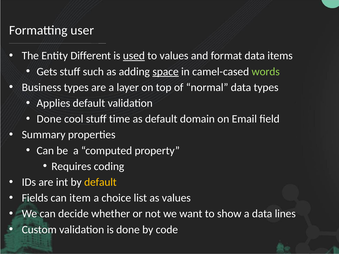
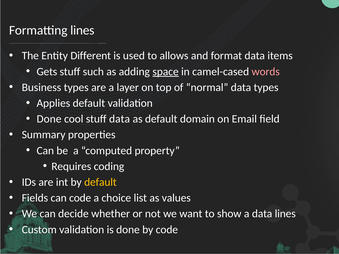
Formatting user: user -> lines (82, 30)
used underline: present -> none (134, 56)
to values: values -> allows (174, 56)
words colour: light green -> pink (266, 72)
stuff time: time -> data (120, 119)
can item: item -> code (80, 198)
